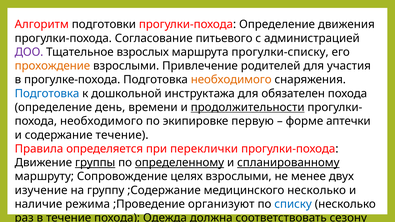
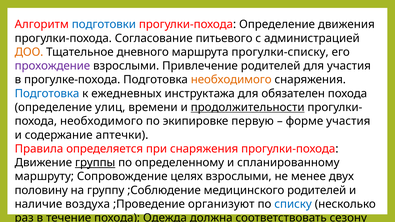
подготовки colour: black -> blue (104, 24)
ДОО colour: purple -> orange (29, 52)
взрослых: взрослых -> дневного (143, 52)
прохождение colour: orange -> purple (52, 66)
дошкольной: дошкольной -> ежедневных (126, 94)
определение день: день -> улиц (110, 107)
форме аптечки: аптечки -> участия (348, 121)
содержание течение: течение -> аптечки (122, 135)
при переклички: переклички -> снаряжения (204, 149)
определенному underline: present -> none (180, 163)
спланированному underline: present -> none (288, 163)
изучение: изучение -> половину (41, 190)
;Содержание: ;Содержание -> ;Соблюдение (164, 190)
медицинского несколько: несколько -> родителей (317, 190)
наличие режима: режима -> воздуха (88, 204)
